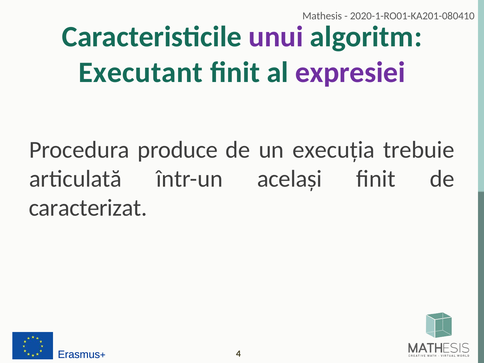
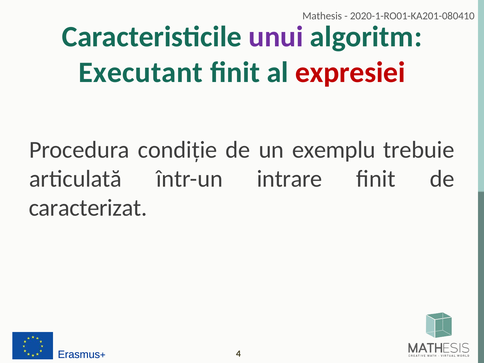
expresiei colour: purple -> red (350, 72)
produce: produce -> condiție (178, 150)
execuția: execuția -> exemplu (334, 150)
același: același -> intrare (290, 179)
